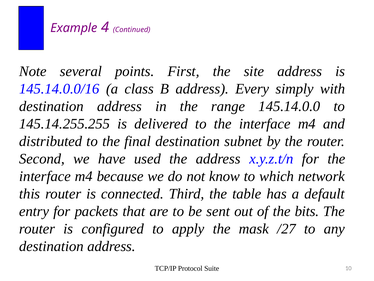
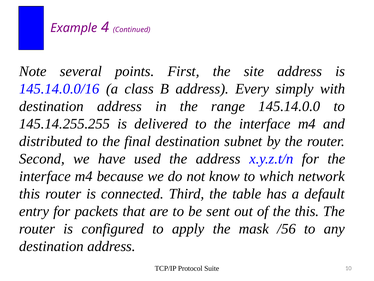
the bits: bits -> this (307, 211)
/27: /27 -> /56 (287, 228)
